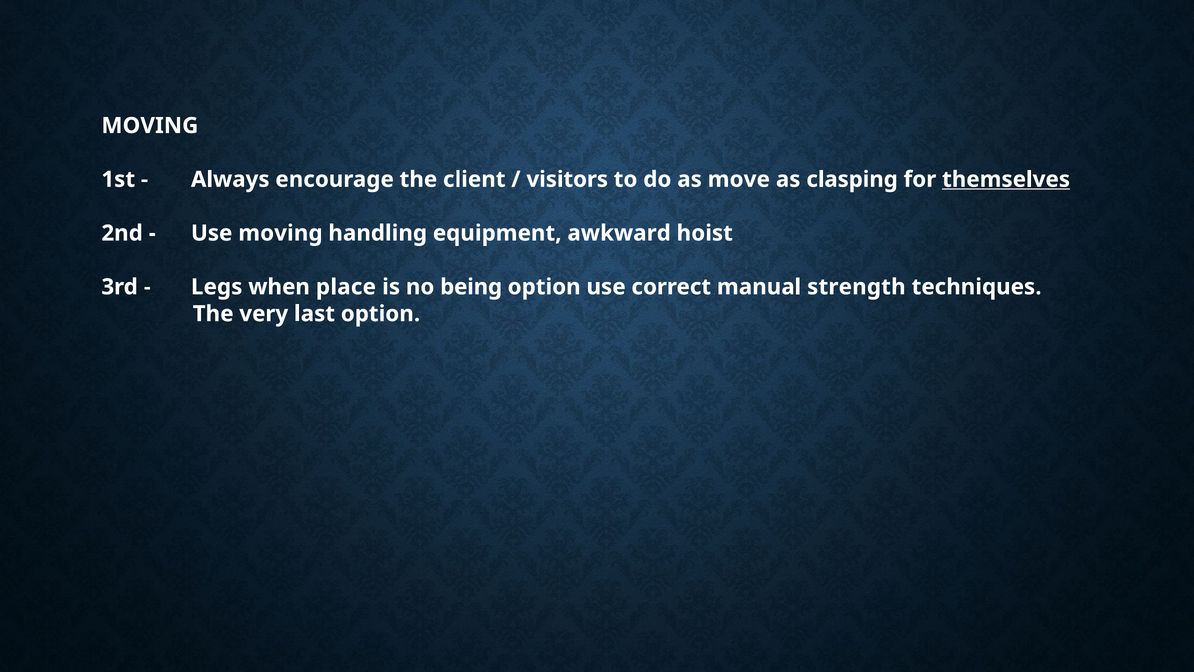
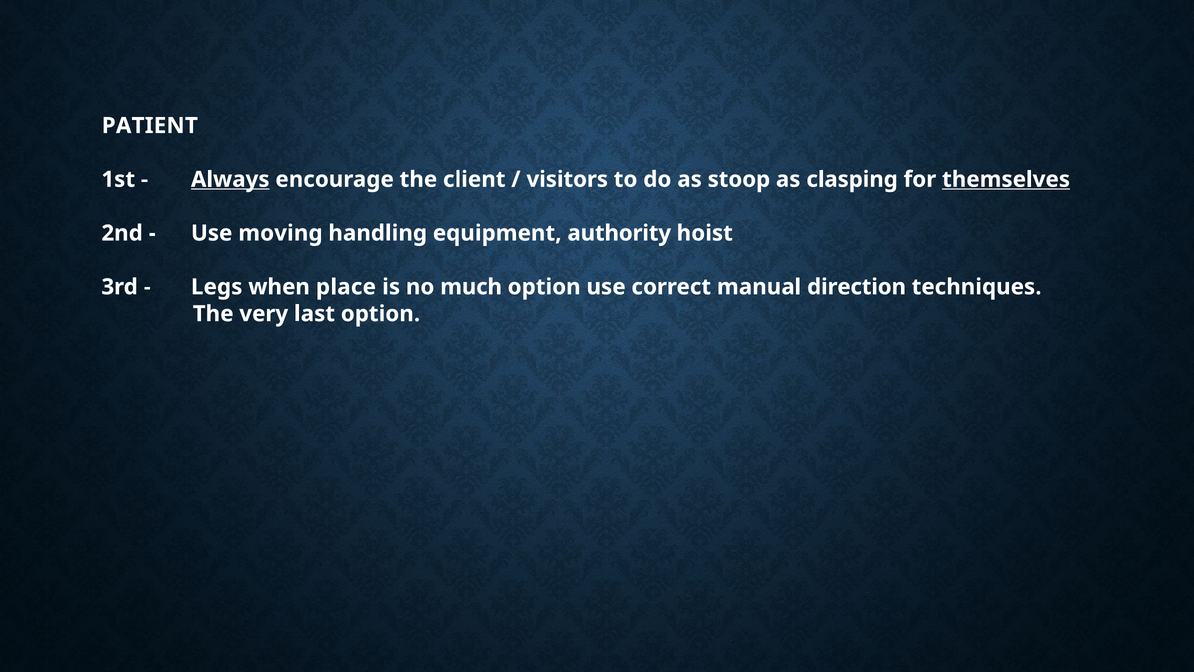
MOVING: MOVING -> PATIENT (150, 126)
Always underline: none -> present (230, 179)
move: move -> stoop (739, 179)
awkward: awkward -> authority (619, 233)
being: being -> much (471, 287)
strength: strength -> direction (857, 287)
